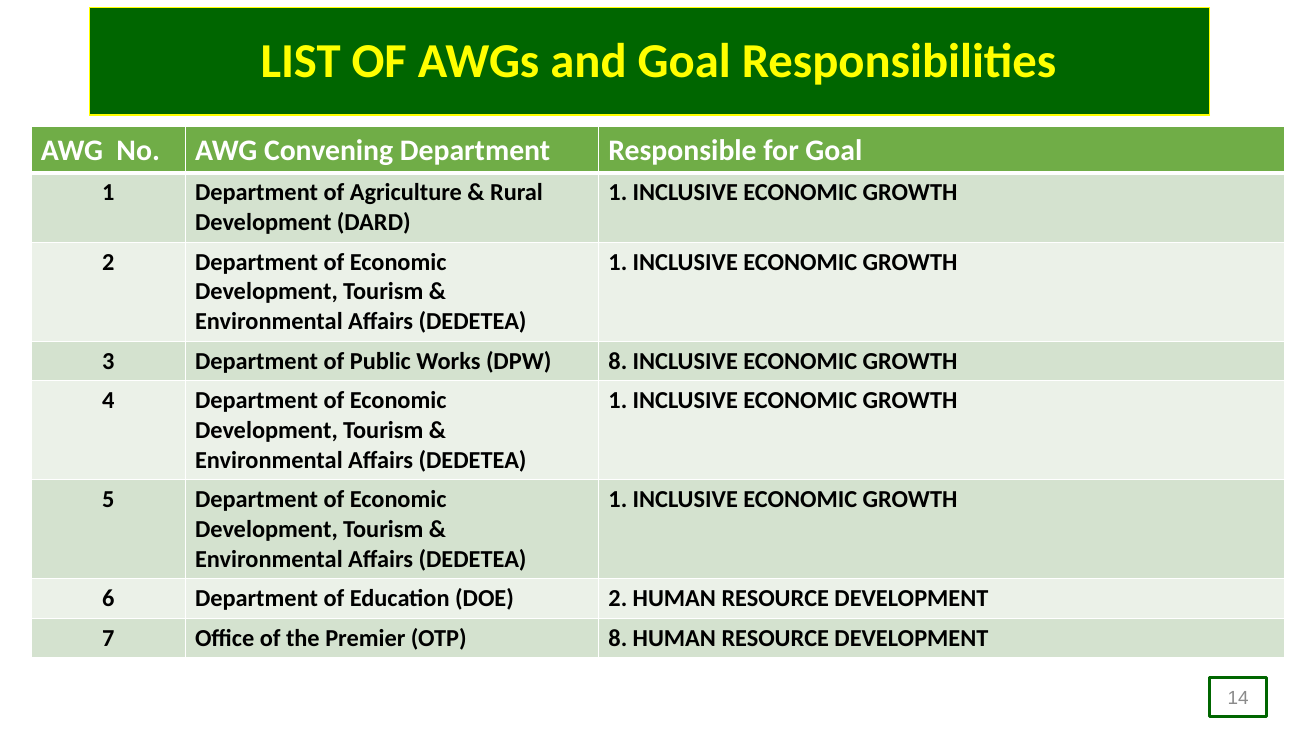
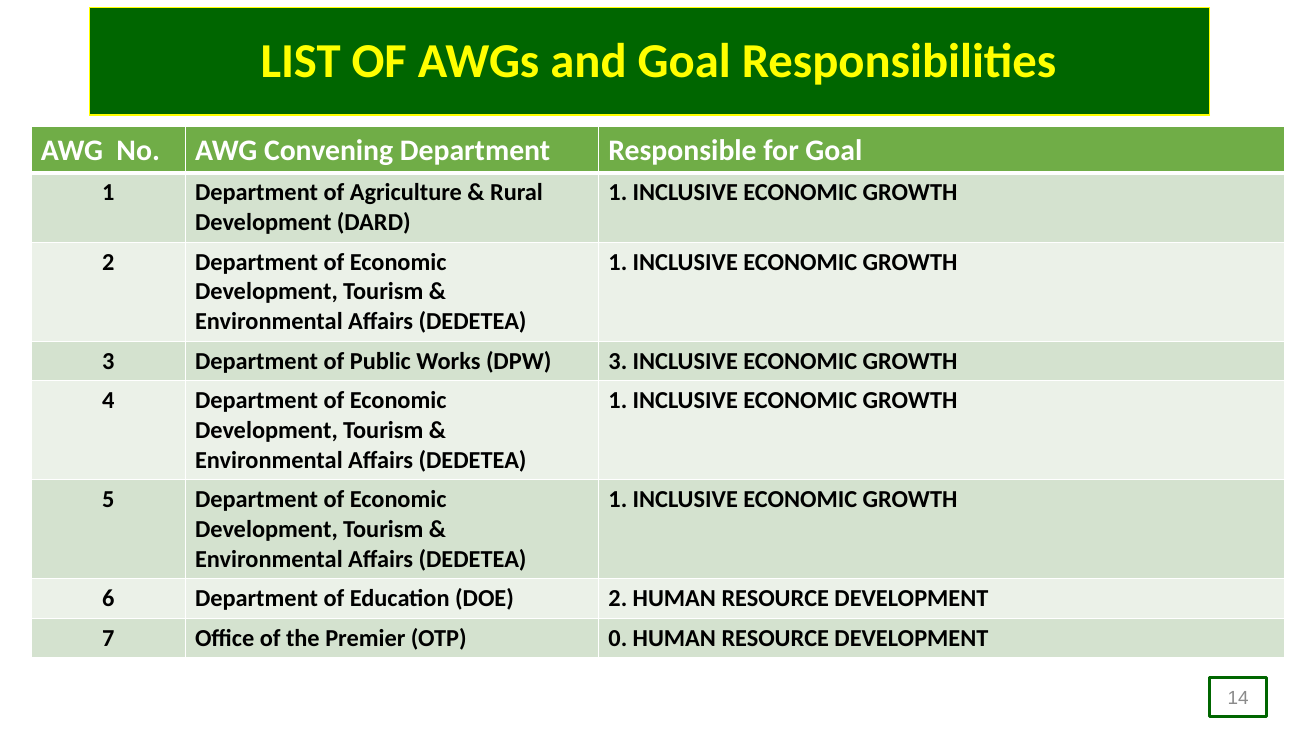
DPW 8: 8 -> 3 (618, 361)
OTP 8: 8 -> 0 (618, 638)
